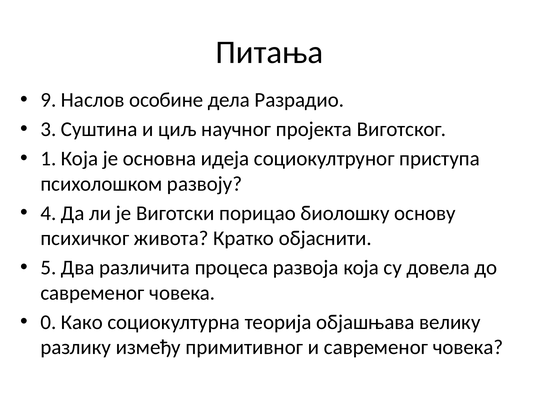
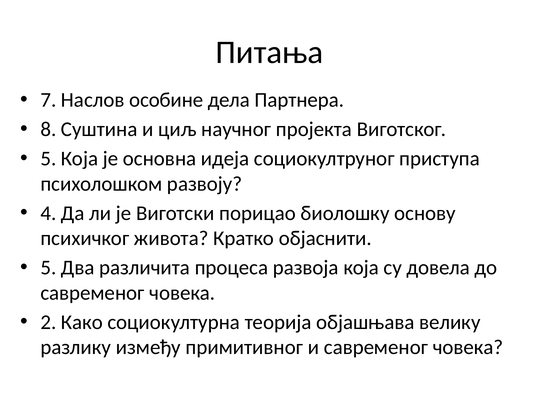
9: 9 -> 7 (48, 100)
Разрадио: Разрадио -> Партнера (299, 100)
3: 3 -> 8 (48, 129)
1: 1 -> 5 (48, 159)
0: 0 -> 2 (48, 322)
